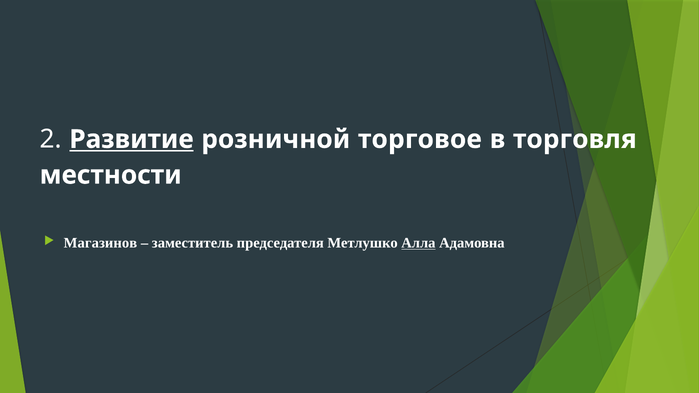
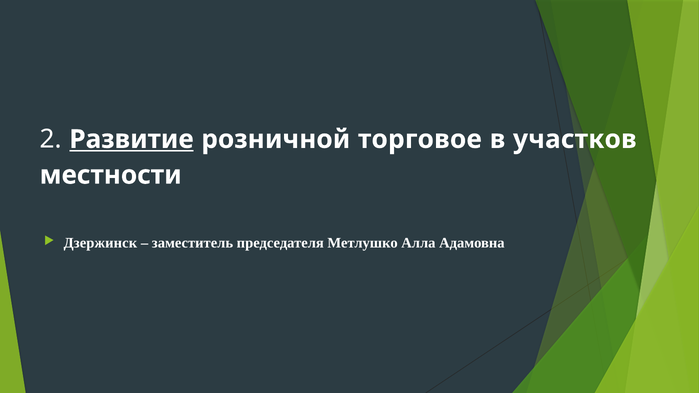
торговля: торговля -> участков (575, 139)
Магазинов: Магазинов -> Дзержинск (100, 243)
Алла underline: present -> none (418, 243)
